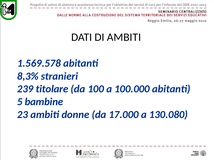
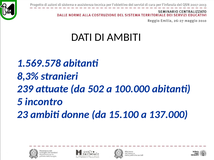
titolare: titolare -> attuate (52, 89)
100: 100 -> 502 (96, 89)
bambine: bambine -> incontro (44, 102)
17.000: 17.000 -> 15.100 (124, 115)
130.080: 130.080 -> 137.000 (168, 115)
